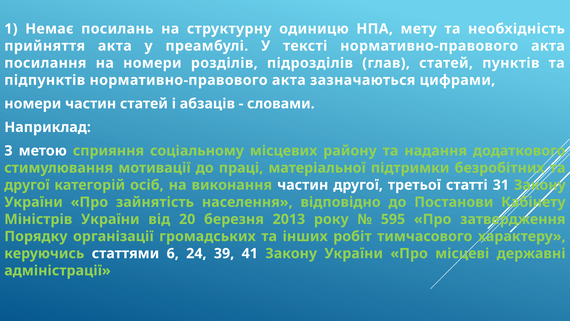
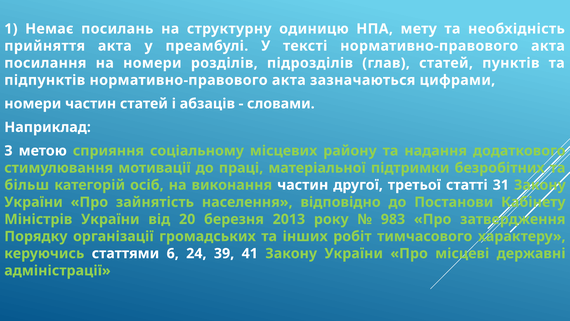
другої: другої -> більш (27, 185)
595: 595 -> 983 (393, 219)
